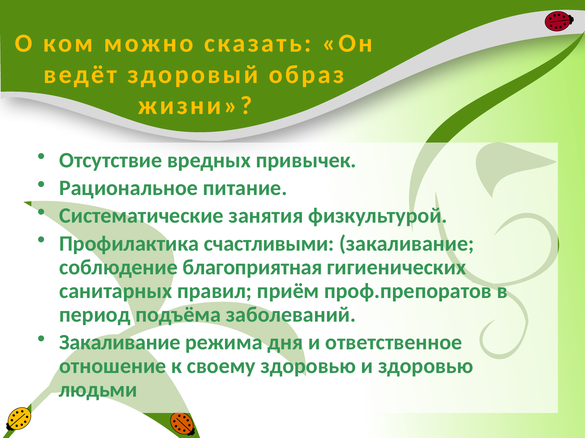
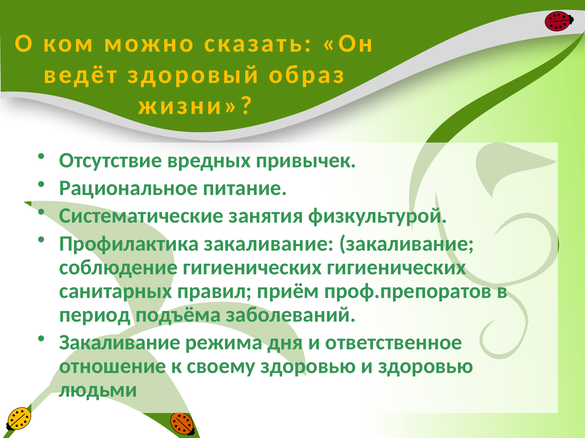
Профилактика счастливыми: счастливыми -> закаливание (269, 244)
соблюдение благоприятная: благоприятная -> гигиенических (252, 268)
